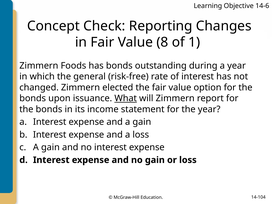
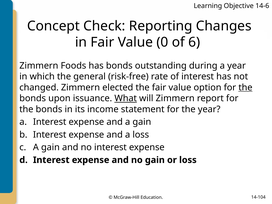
8: 8 -> 0 (162, 42)
1: 1 -> 6 (194, 42)
the underline: none -> present (245, 87)
